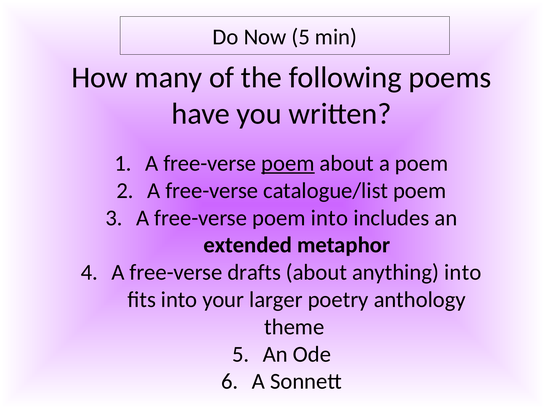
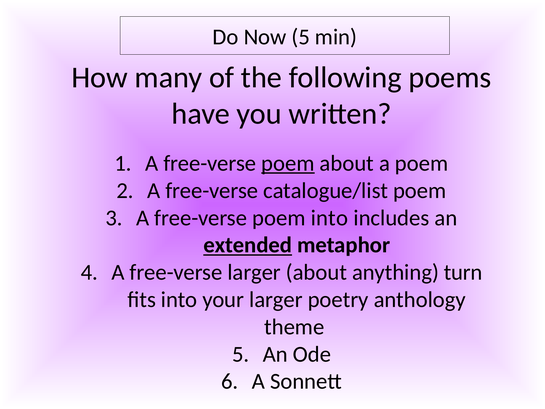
extended underline: none -> present (248, 245)
free-verse drafts: drafts -> larger (254, 272)
anything into: into -> turn (463, 272)
